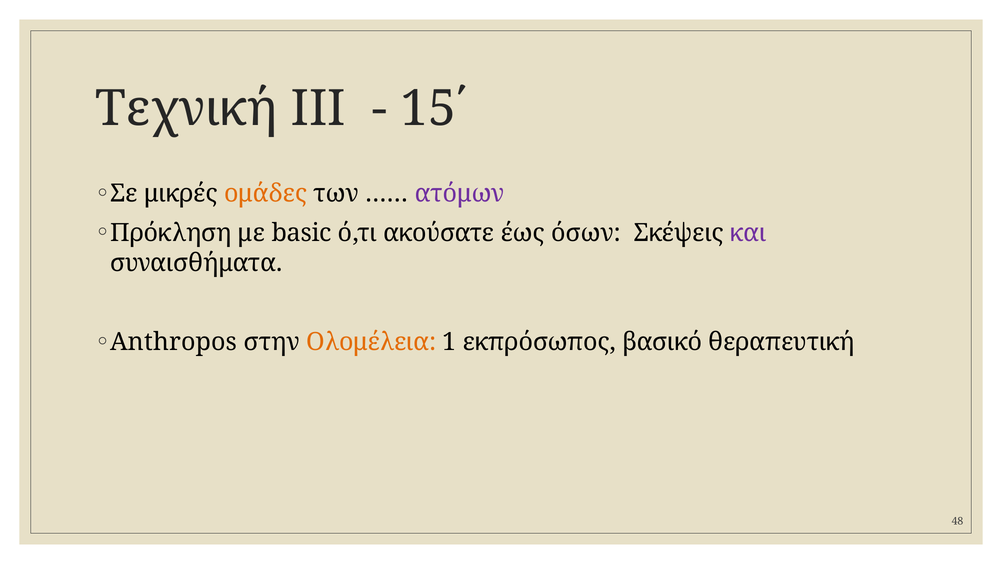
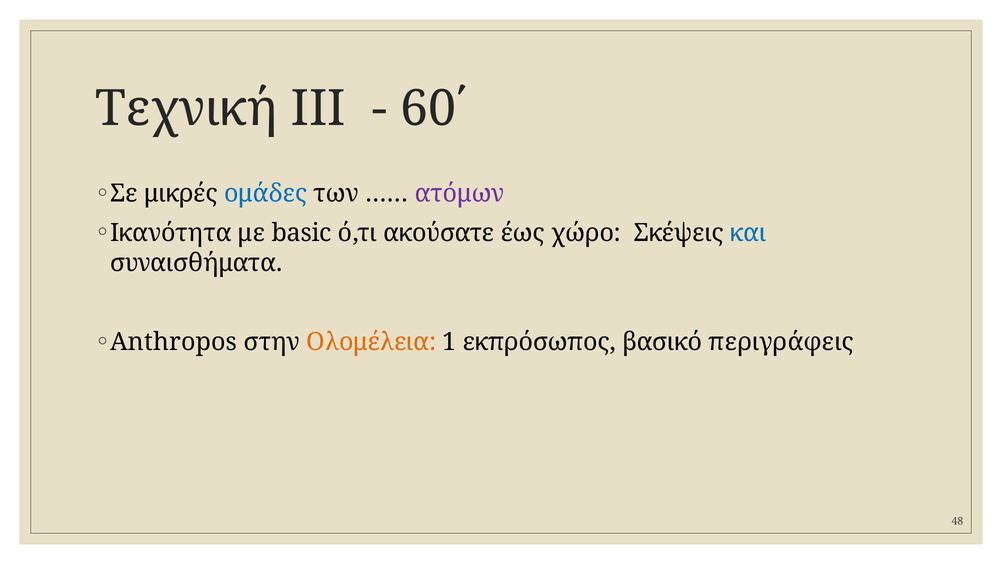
15΄: 15΄ -> 60΄ (434, 109)
ομάδες colour: orange -> blue (266, 193)
Πρόκληση: Πρόκληση -> Ικανότητα (171, 233)
όσων: όσων -> χώρο (586, 233)
και colour: purple -> blue (748, 233)
θεραπευτική: θεραπευτική -> περιγράφεις (781, 342)
